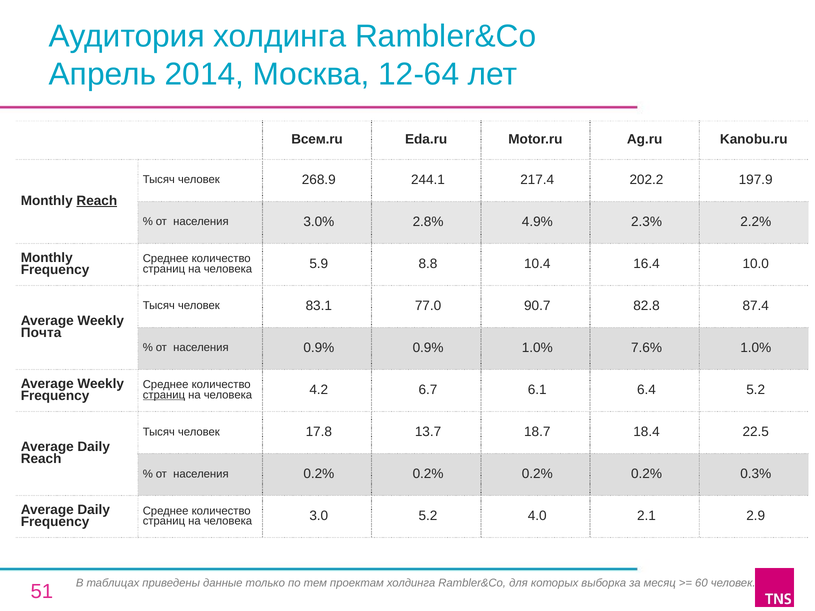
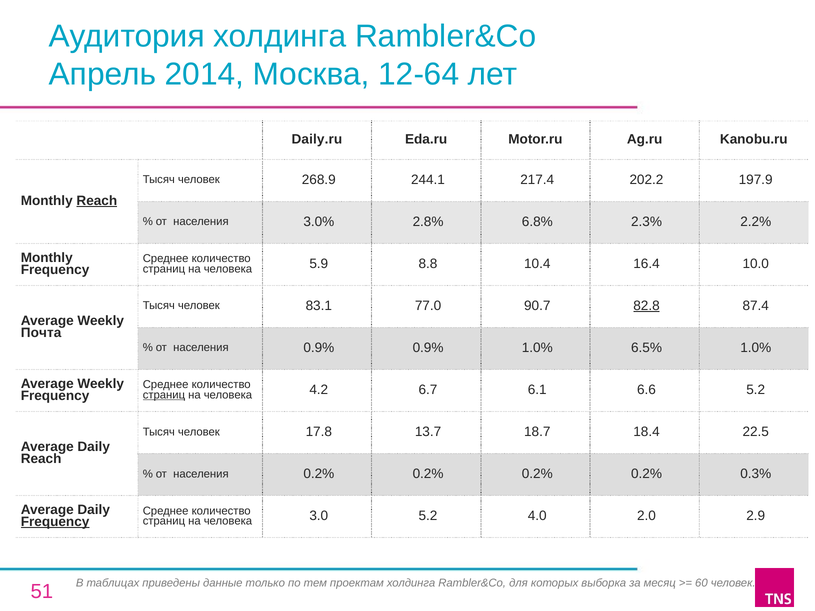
Всем.ru: Всем.ru -> Daily.ru (317, 139)
4.9%: 4.9% -> 6.8% (537, 222)
82.8 underline: none -> present (647, 306)
7.6%: 7.6% -> 6.5% (647, 348)
6.4: 6.4 -> 6.6 (646, 390)
Frequency underline: none -> present (55, 522)
2.1: 2.1 -> 2.0 (646, 516)
